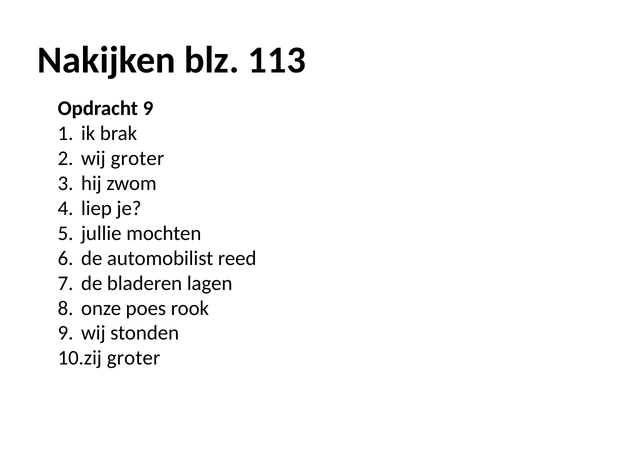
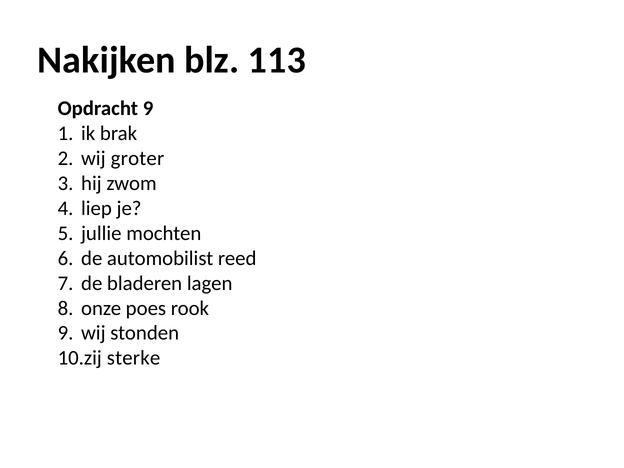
groter: groter -> sterke (134, 358)
